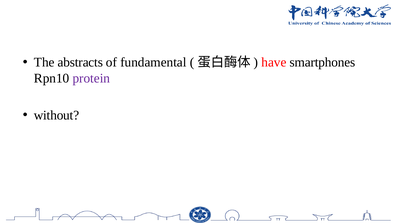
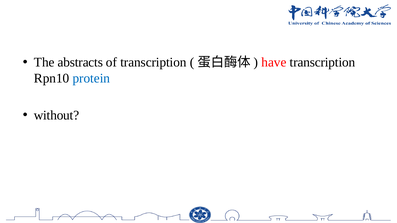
of fundamental: fundamental -> transcription (153, 62)
have smartphones: smartphones -> transcription (322, 62)
protein colour: purple -> blue (91, 78)
